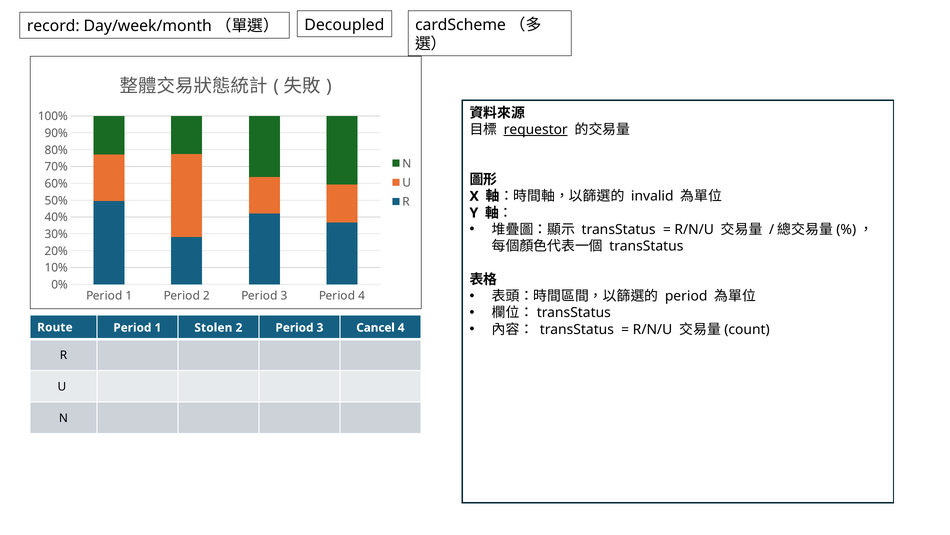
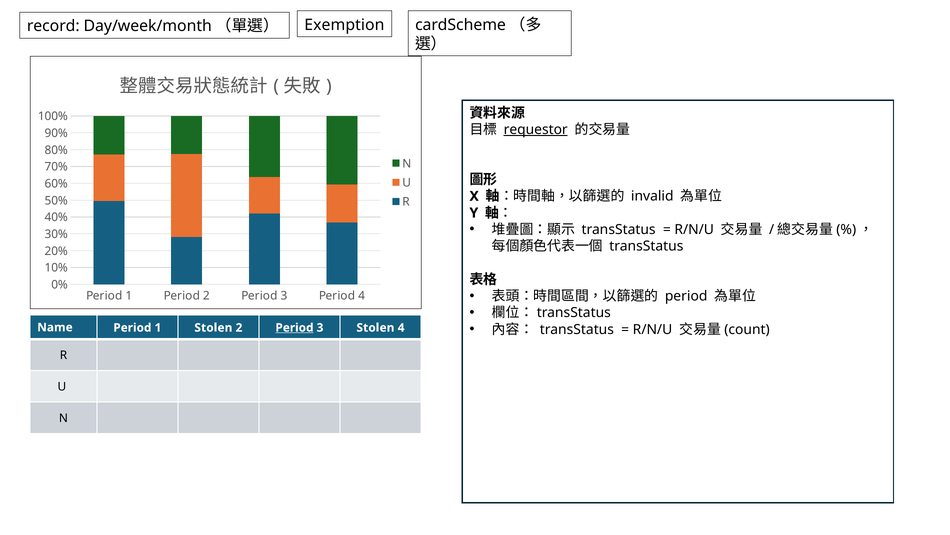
Decoupled: Decoupled -> Exemption (344, 25)
Route: Route -> Name (55, 327)
Period underline: none -> present (294, 327)
3 Cancel: Cancel -> Stolen (375, 327)
